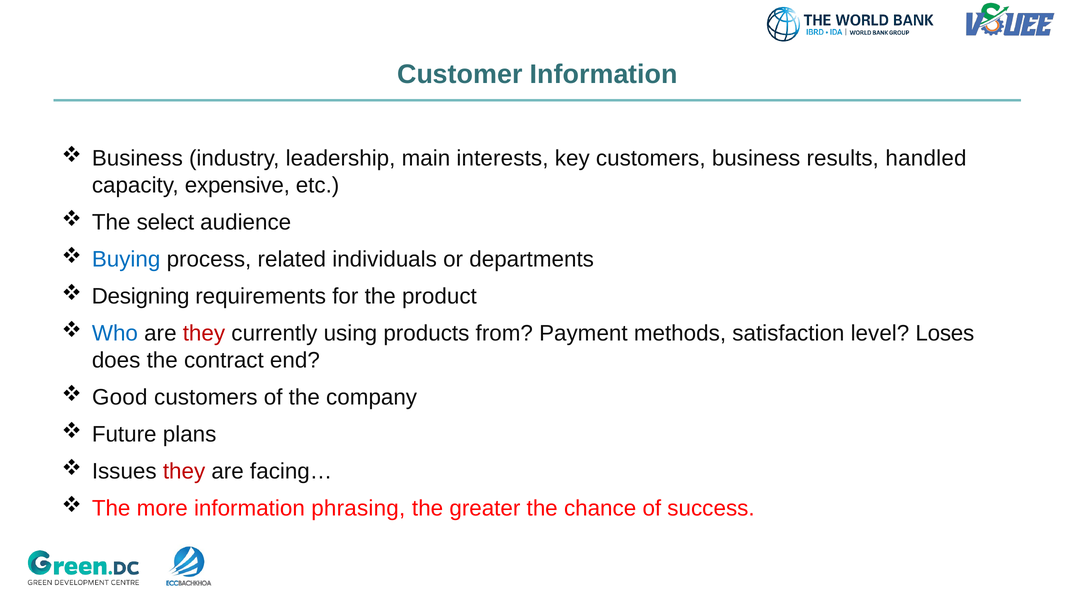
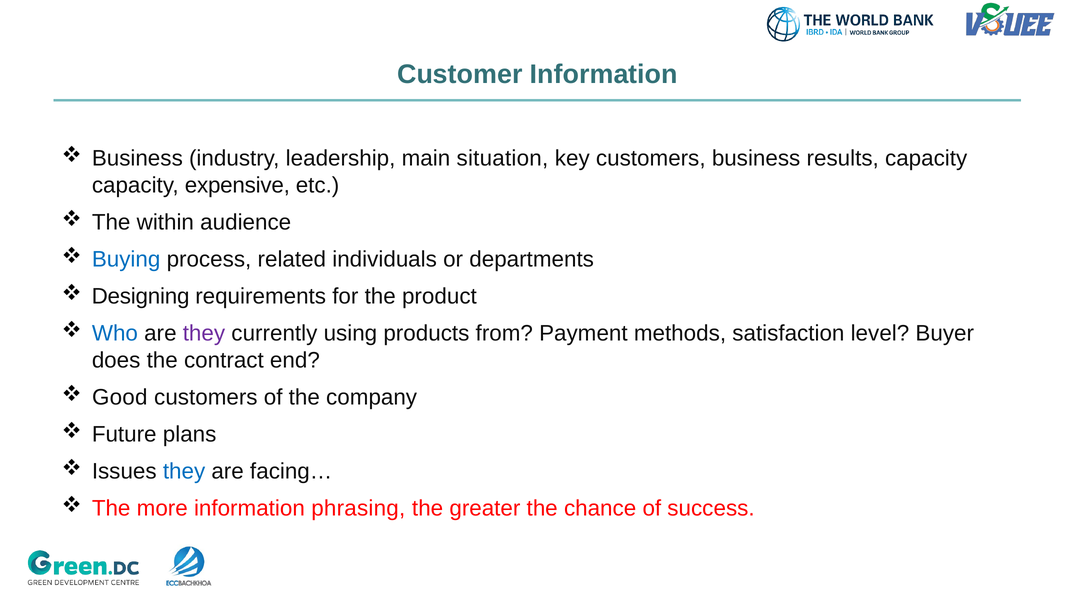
interests: interests -> situation (502, 158)
results handled: handled -> capacity (926, 158)
select: select -> within (165, 222)
they colour: red -> purple (204, 333)
Loses: Loses -> Buyer (945, 333)
they colour: red -> blue (184, 471)
